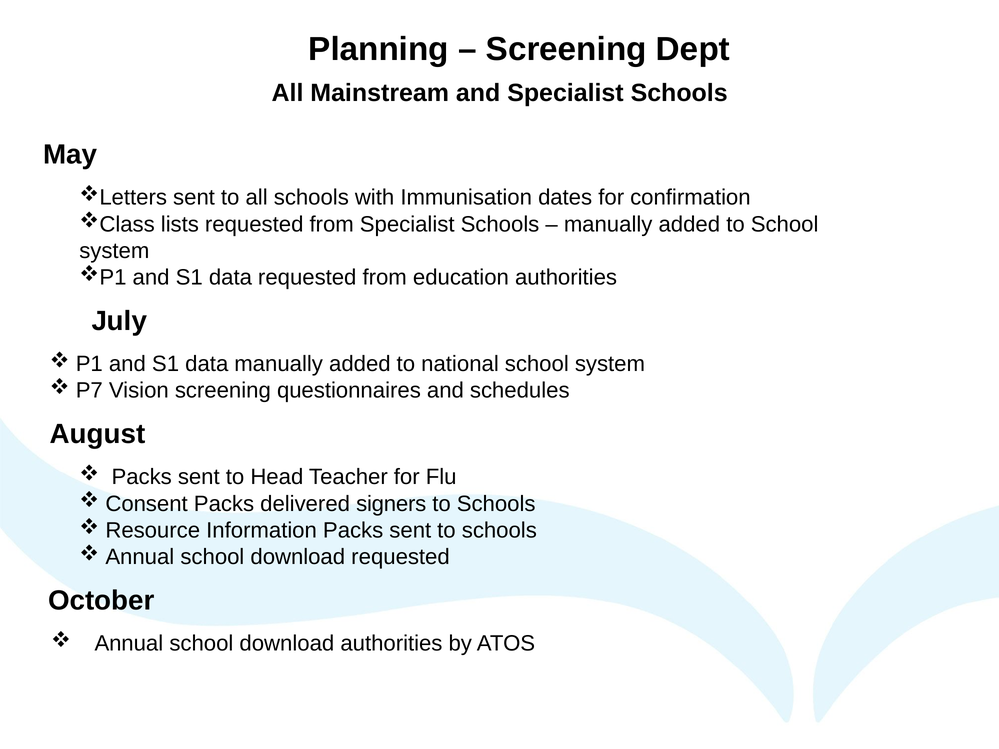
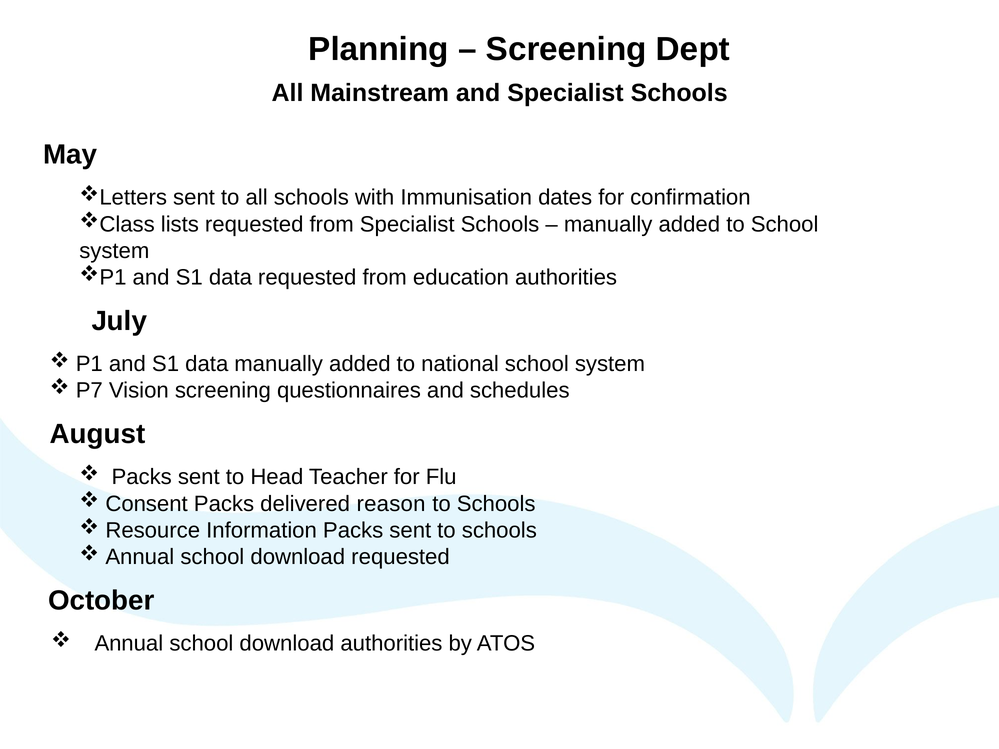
signers: signers -> reason (391, 504)
